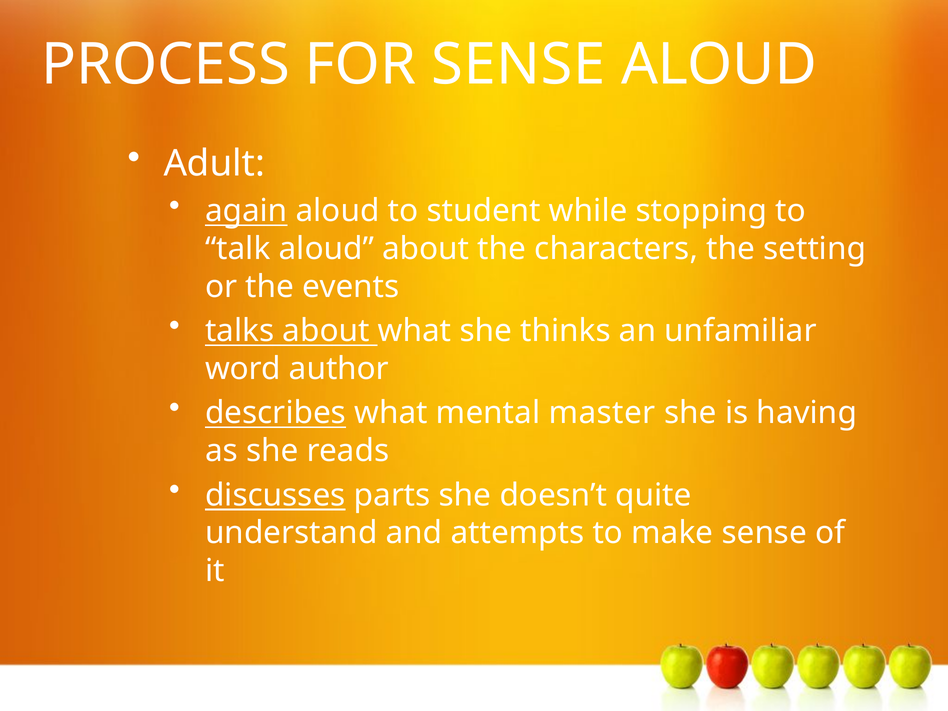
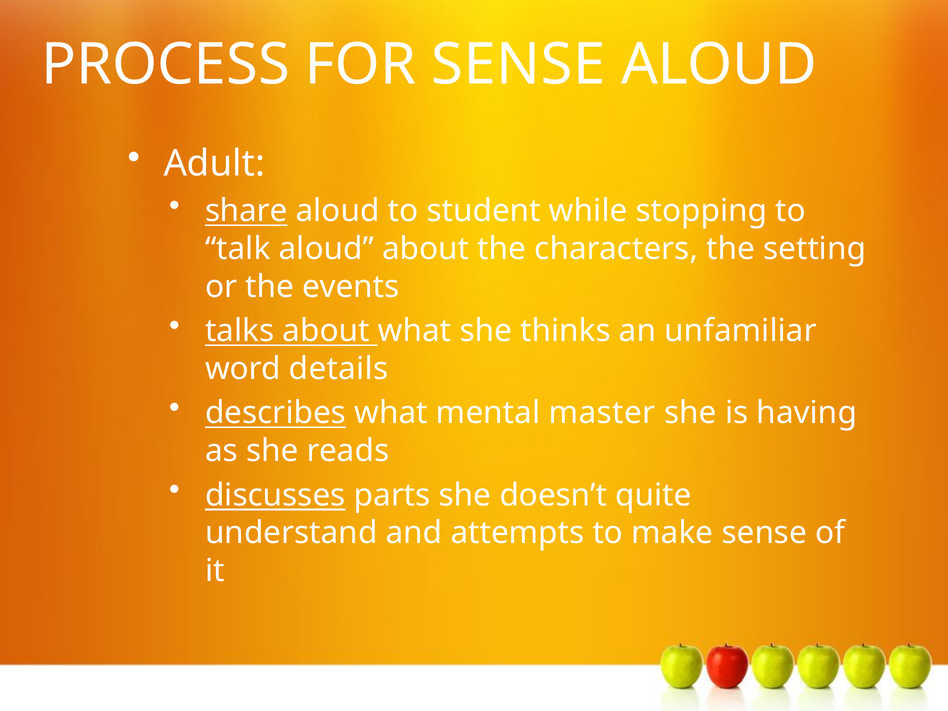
again: again -> share (246, 211)
author: author -> details (339, 369)
